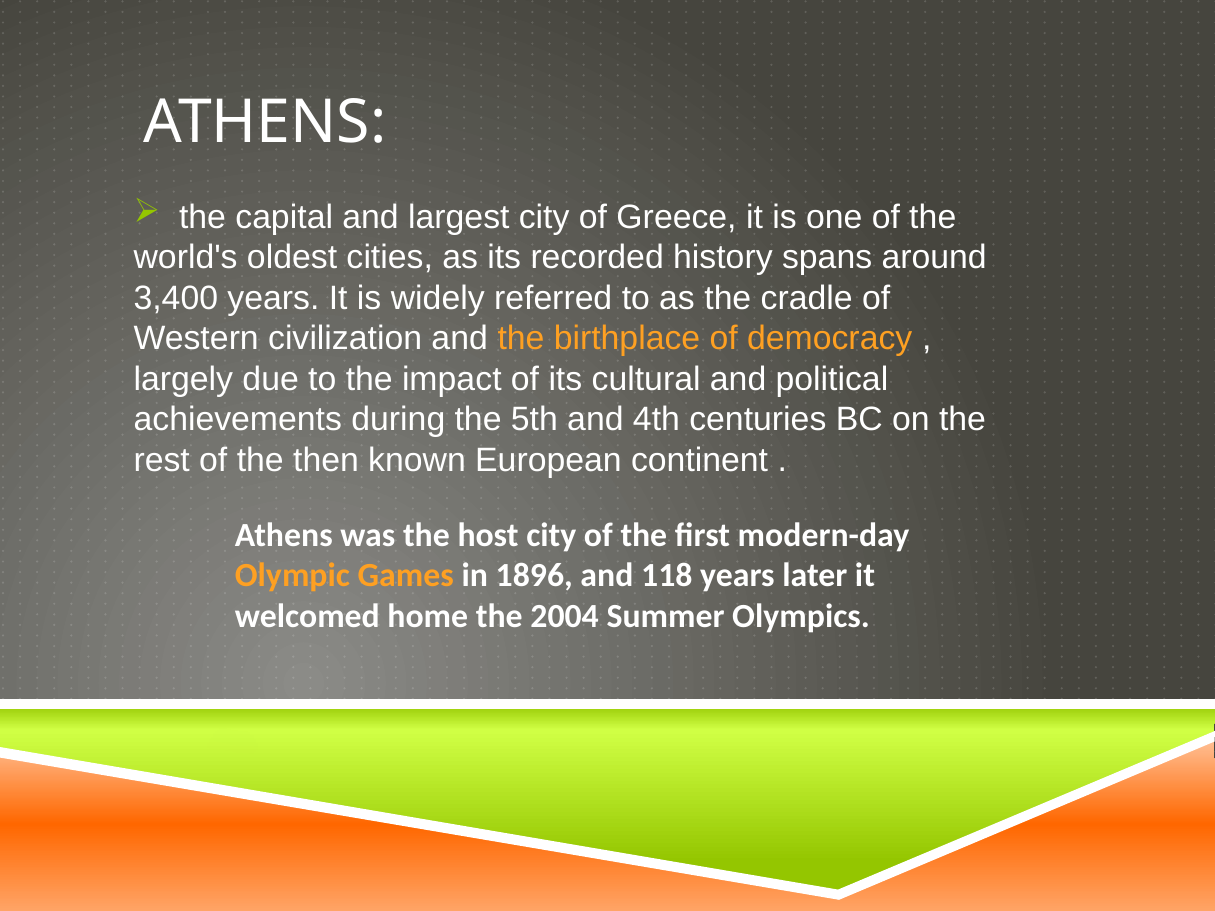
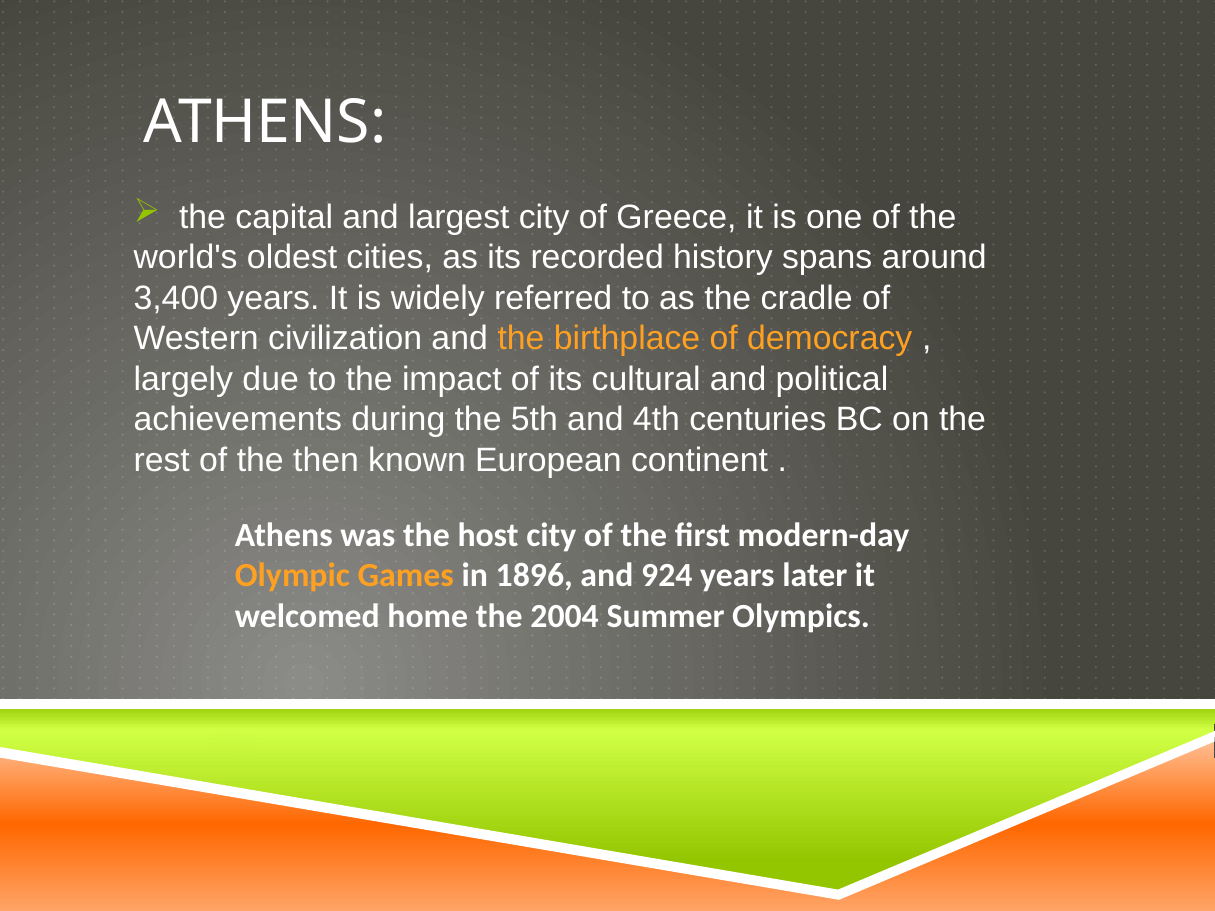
118: 118 -> 924 (667, 576)
